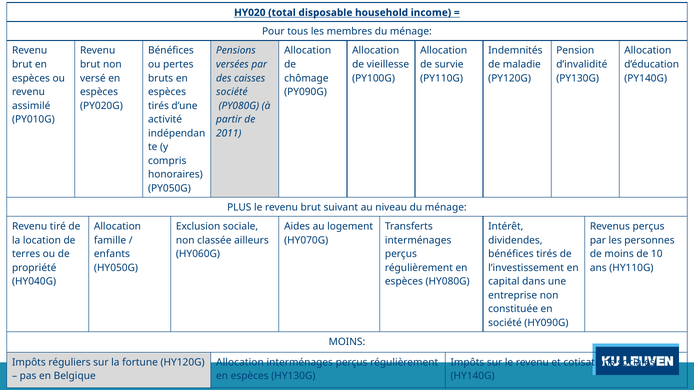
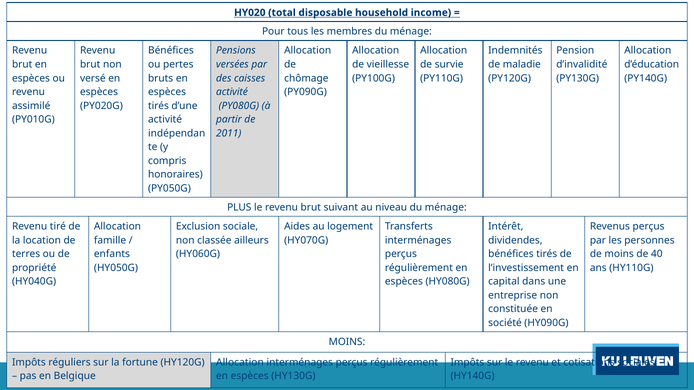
société: société -> activité (232, 92)
10: 10 -> 40 (657, 254)
